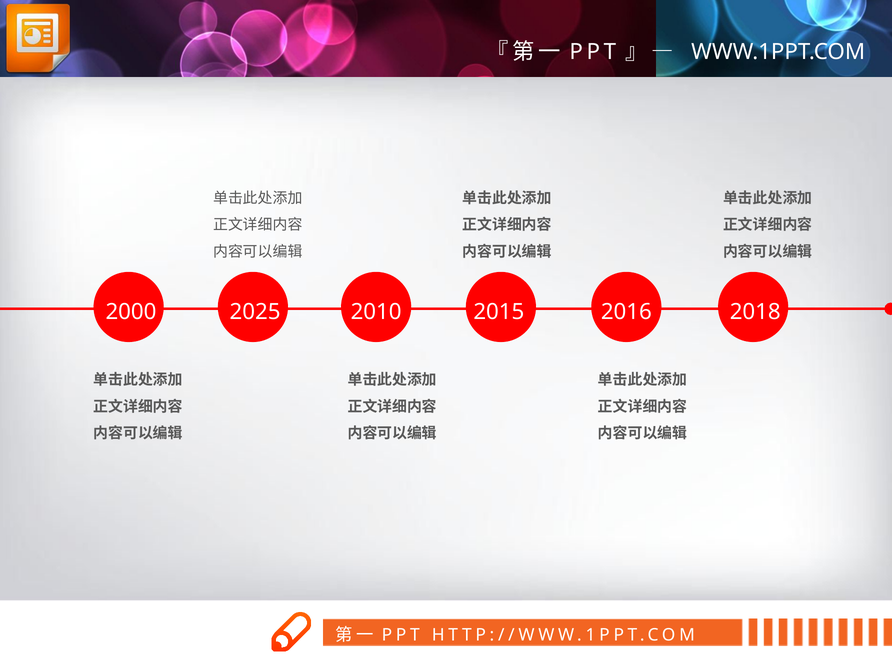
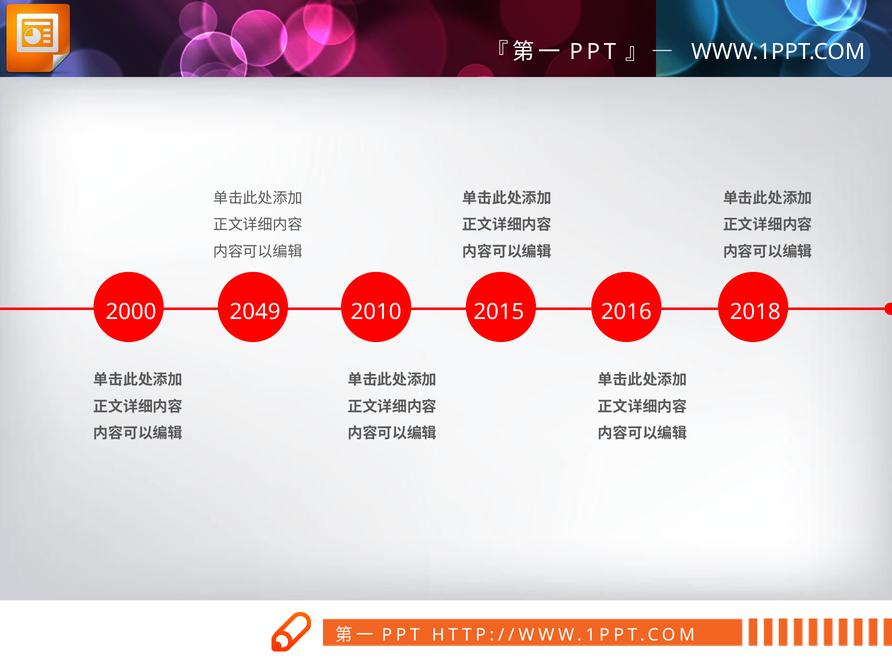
2025: 2025 -> 2049 (255, 312)
